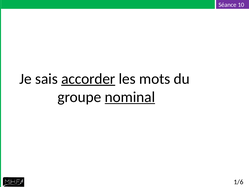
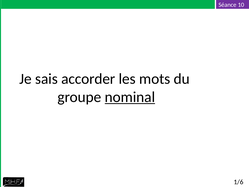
accorder underline: present -> none (88, 79)
